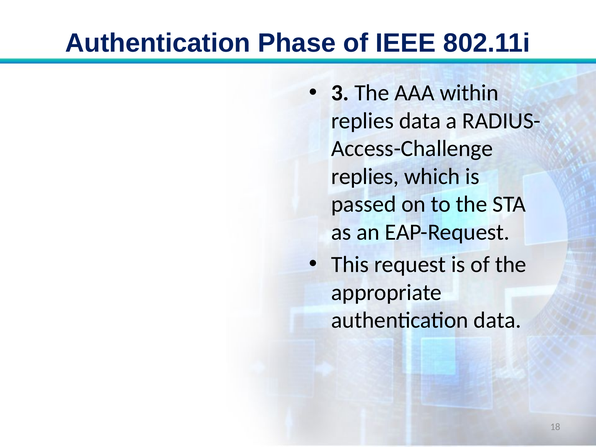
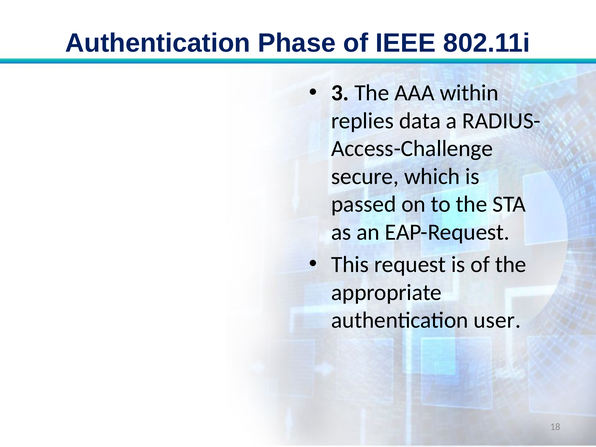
replies: replies -> secure (365, 176)
authentication data: data -> user (497, 320)
